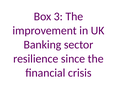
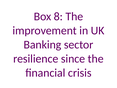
3: 3 -> 8 (58, 16)
